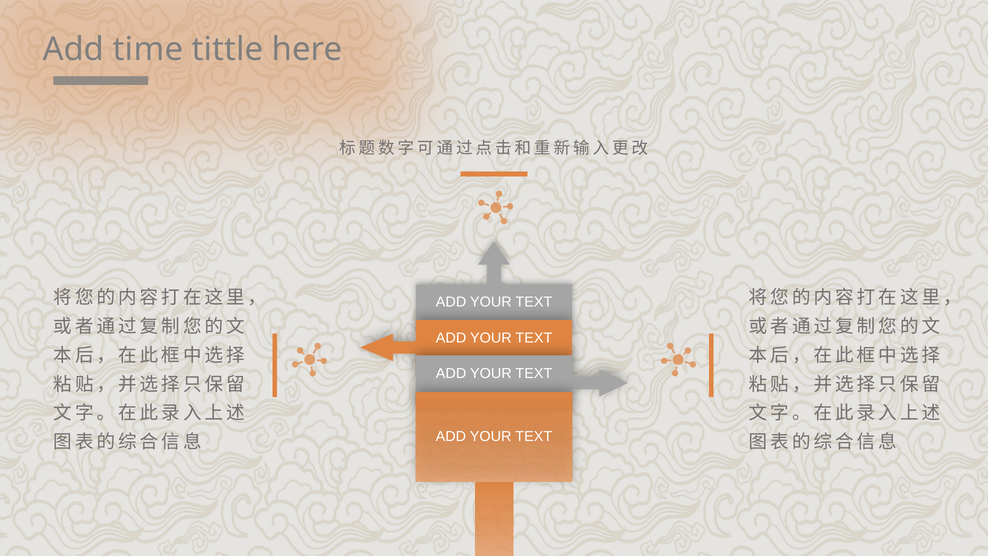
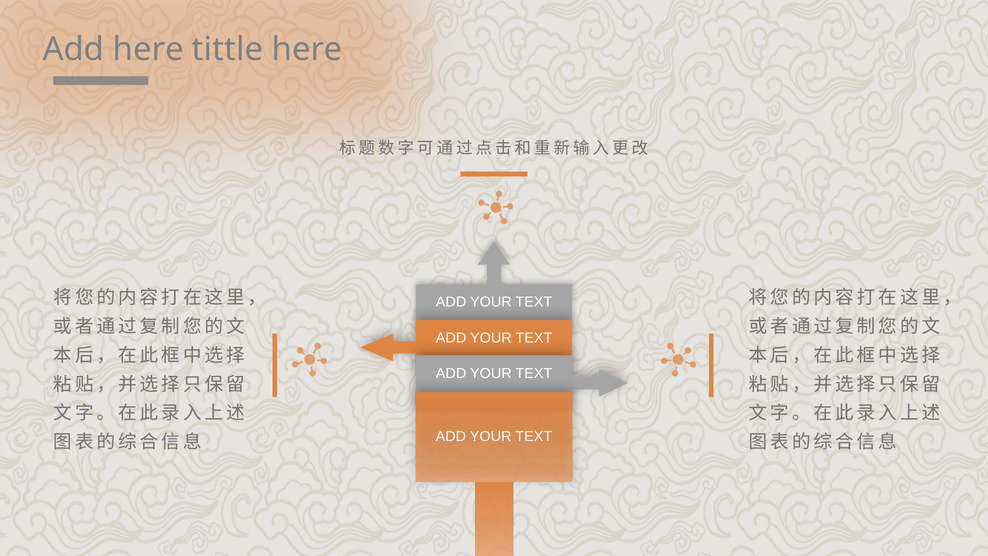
Add time: time -> here (148, 49)
